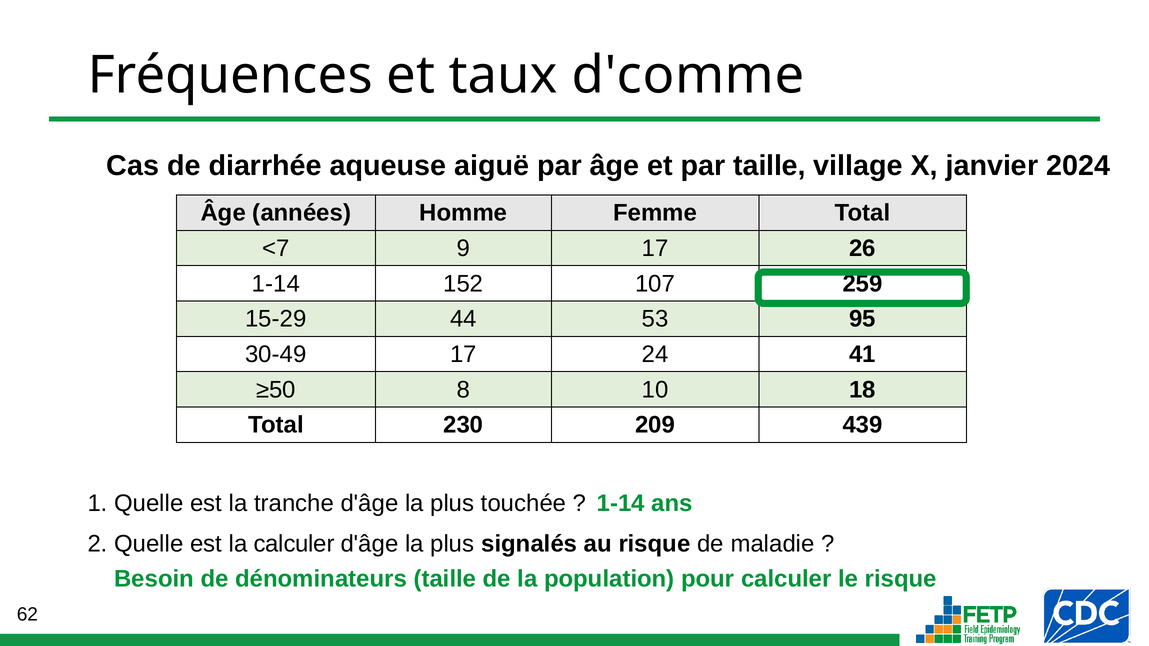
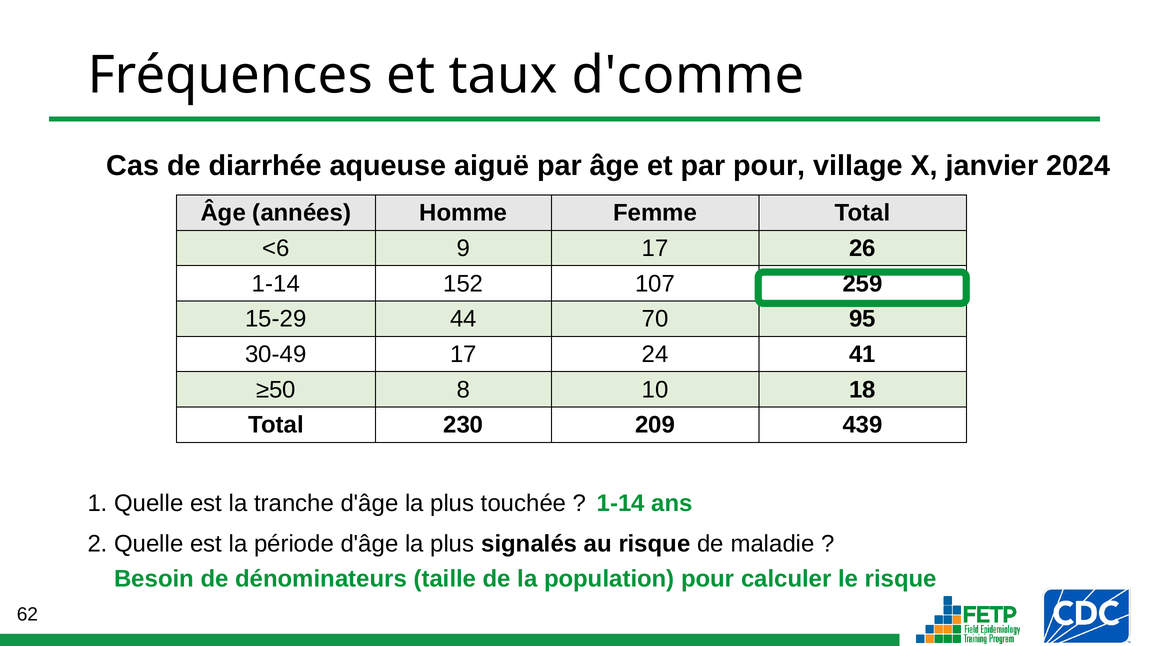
par taille: taille -> pour (769, 166)
<7: <7 -> <6 (276, 248)
53: 53 -> 70 (655, 319)
la calculer: calculer -> période (294, 544)
